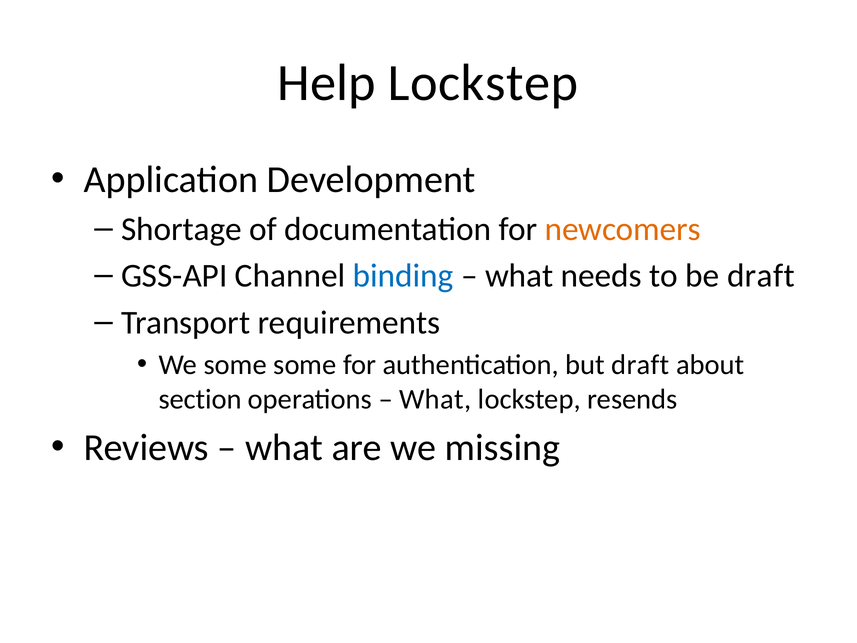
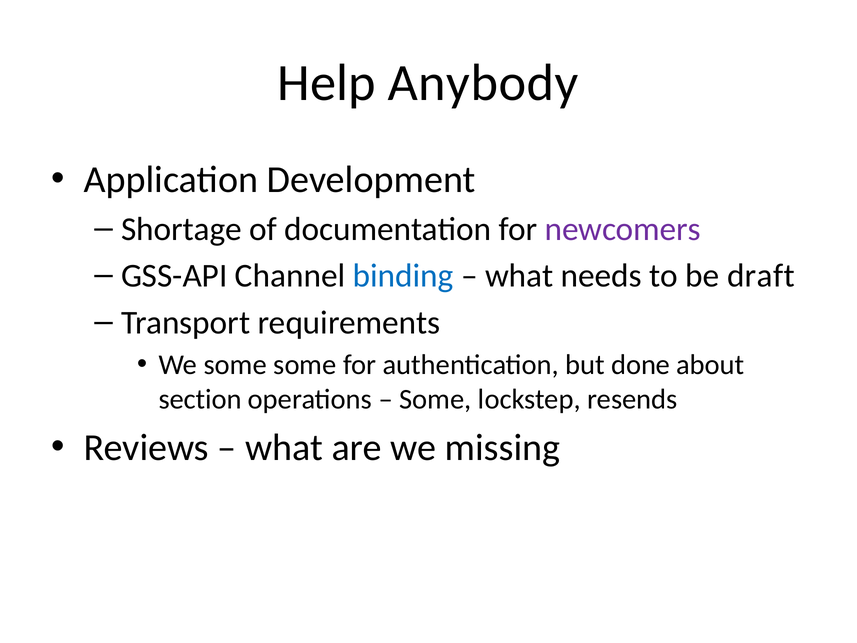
Help Lockstep: Lockstep -> Anybody (483, 83)
newcomers colour: orange -> purple (623, 229)
but draft: draft -> done (641, 365)
What: What -> Some (435, 399)
